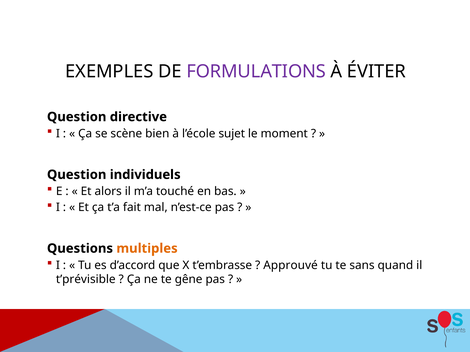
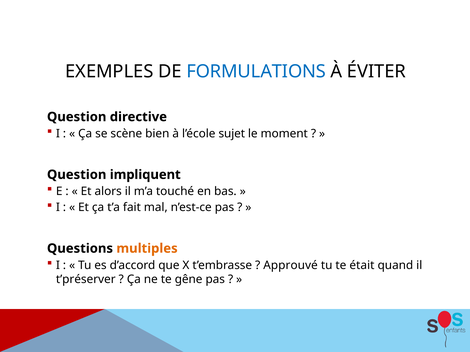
FORMULATIONS colour: purple -> blue (256, 72)
individuels: individuels -> impliquent (145, 175)
sans: sans -> était (362, 266)
t’prévisible: t’prévisible -> t’préserver (86, 280)
